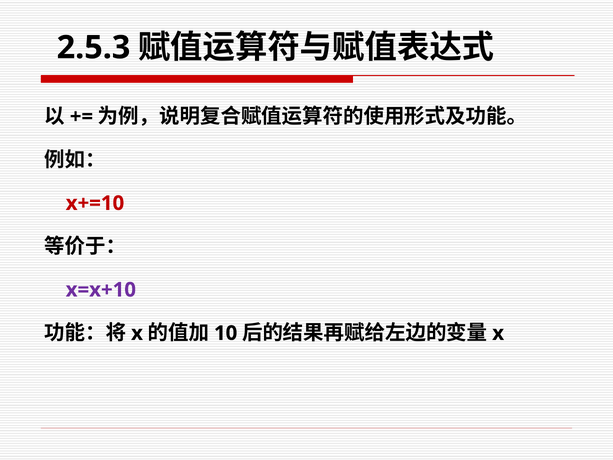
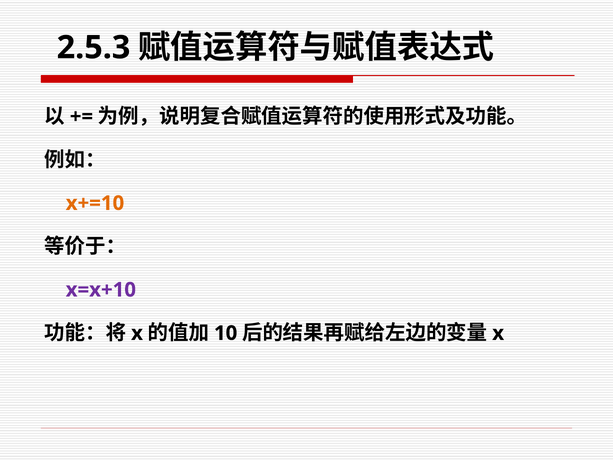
x+=10 colour: red -> orange (95, 203)
